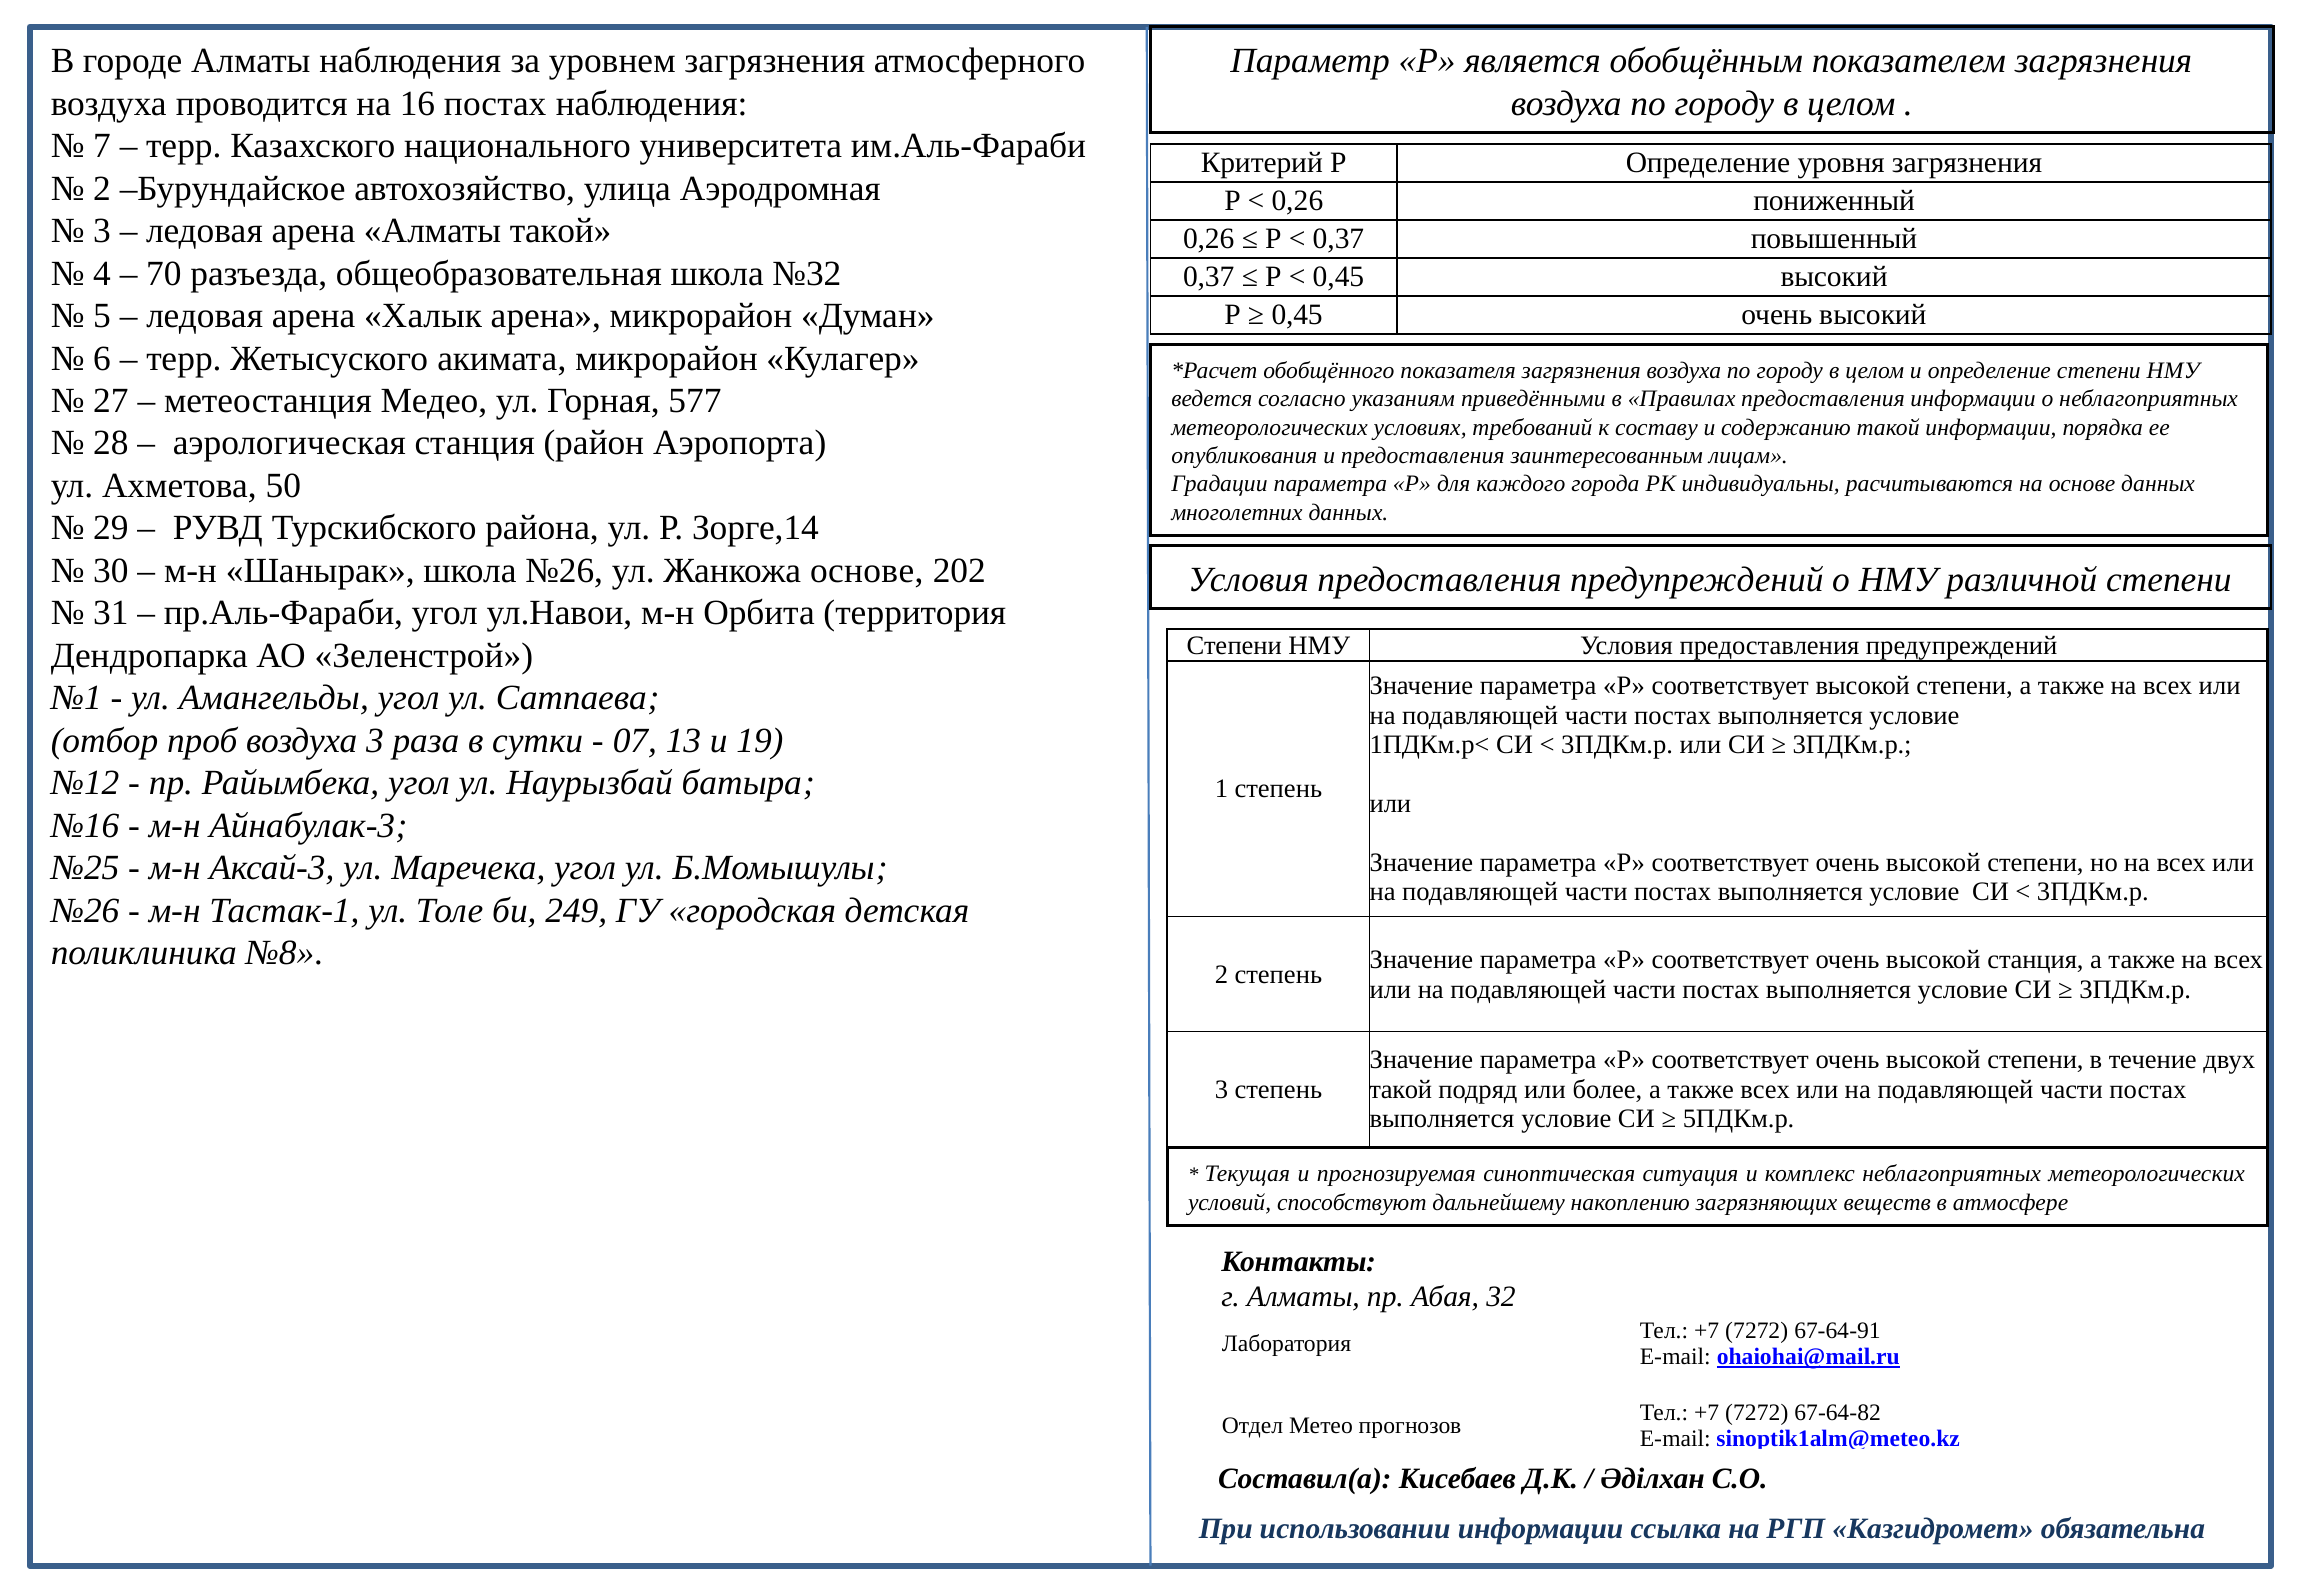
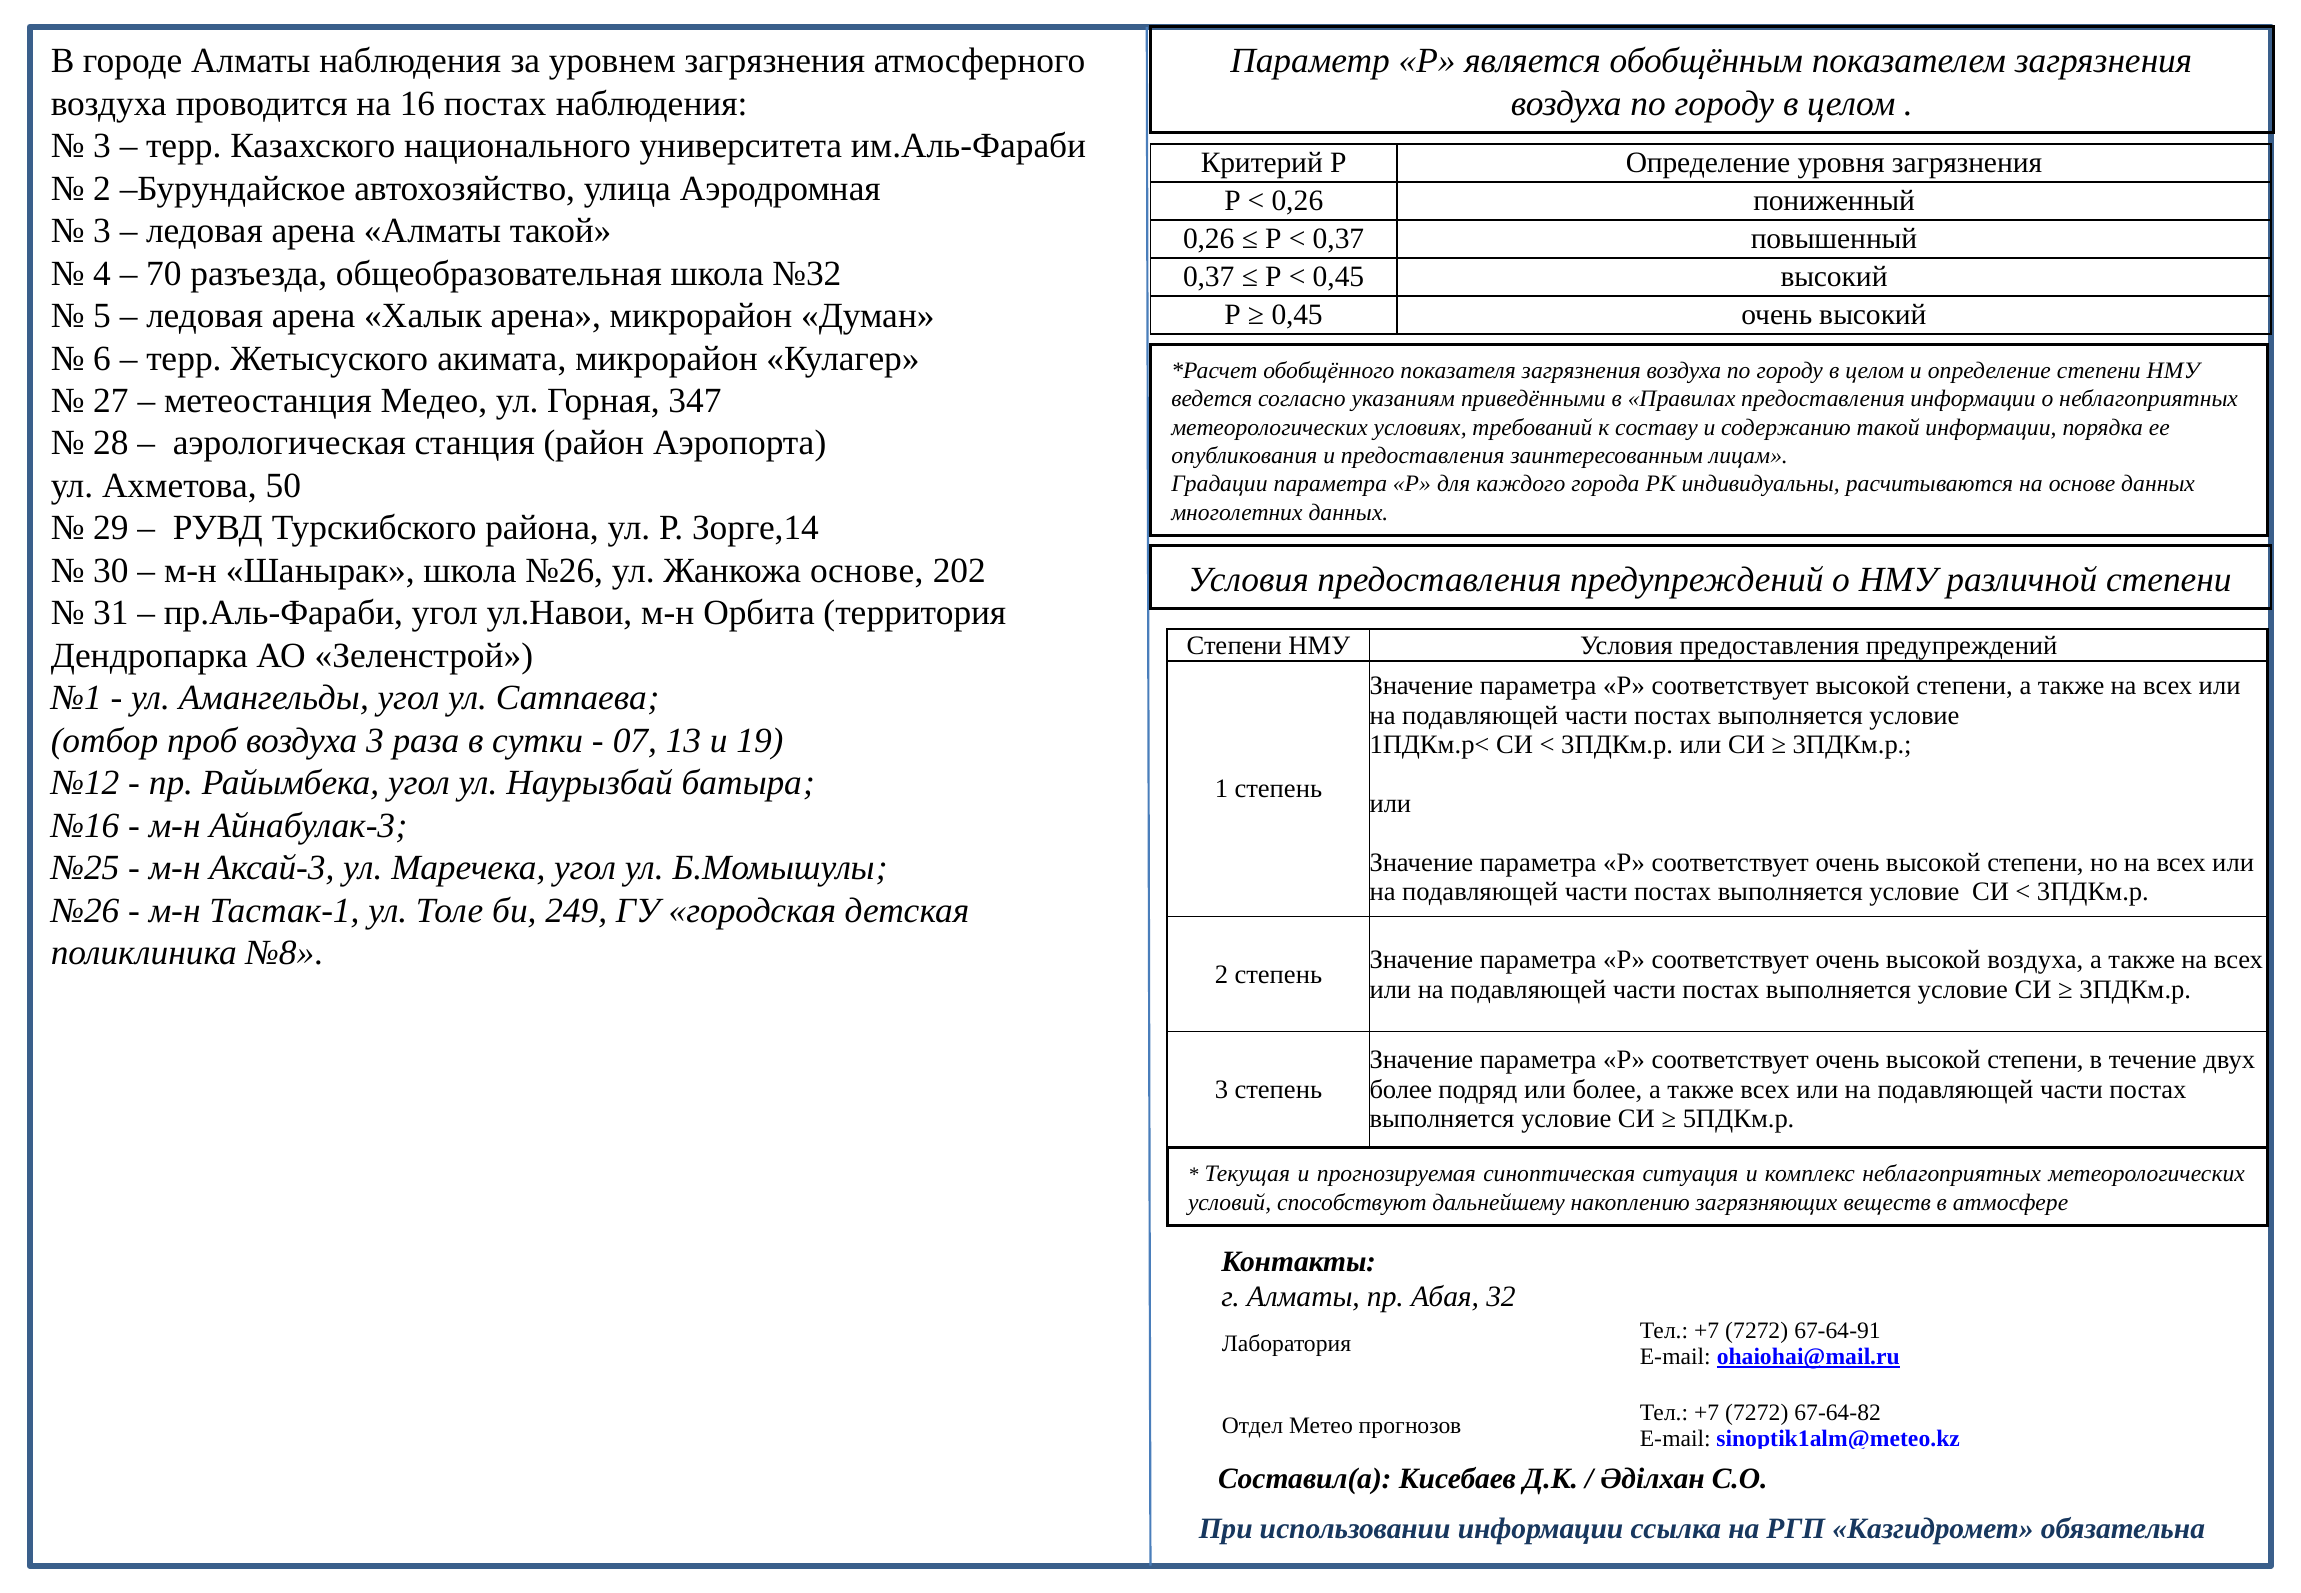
7: 7 -> 3 (102, 146)
577: 577 -> 347 (695, 401)
высокой станция: станция -> воздуха (2035, 960)
такой: такой -> более (1401, 1090)
